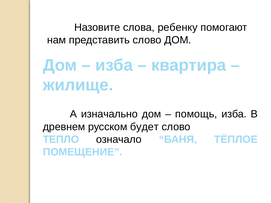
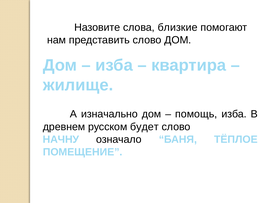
ребенку: ребенку -> близкие (178, 27)
ТЕПЛО: ТЕПЛО -> НАЧНУ (61, 140)
